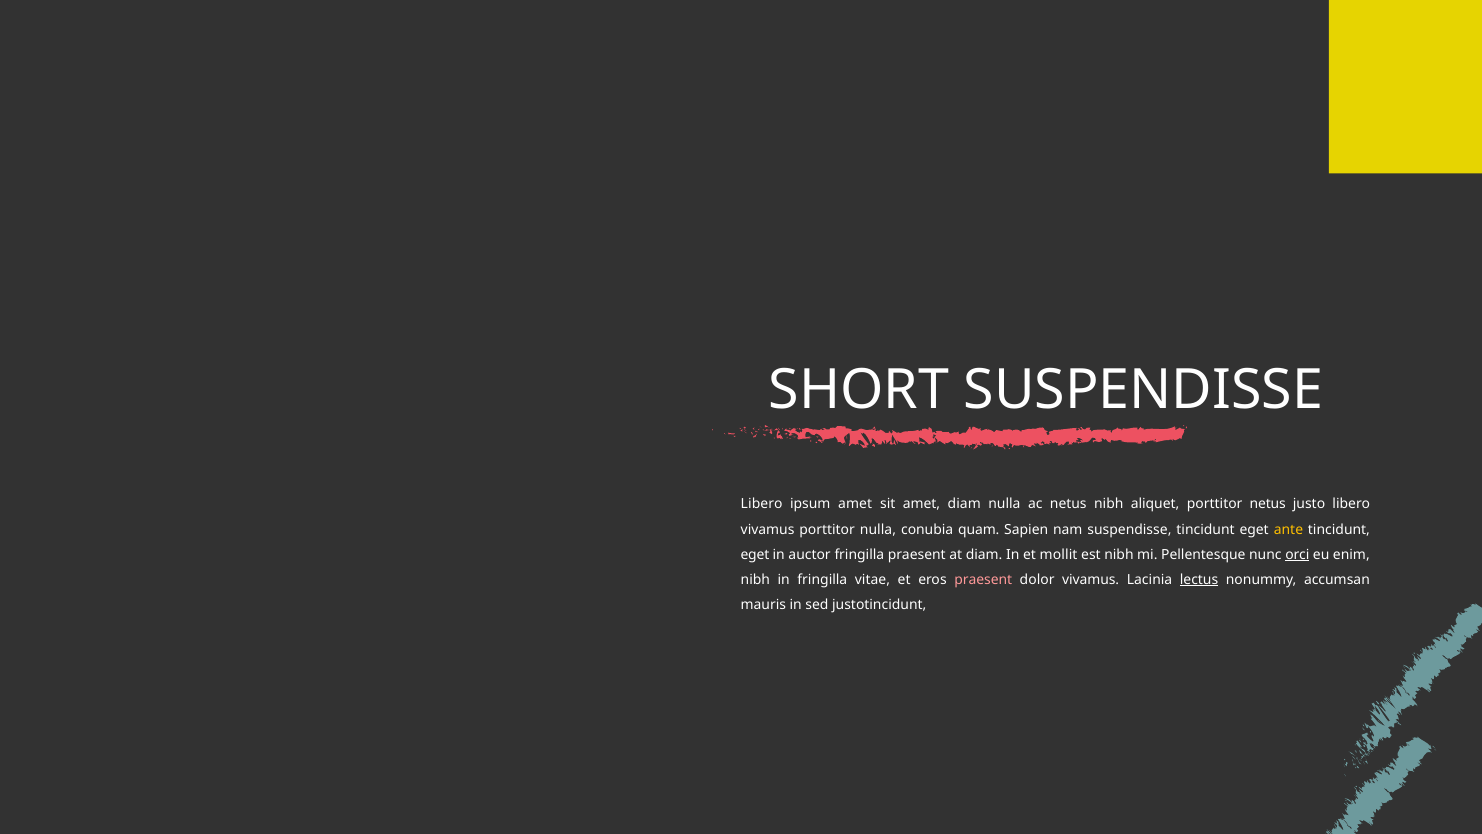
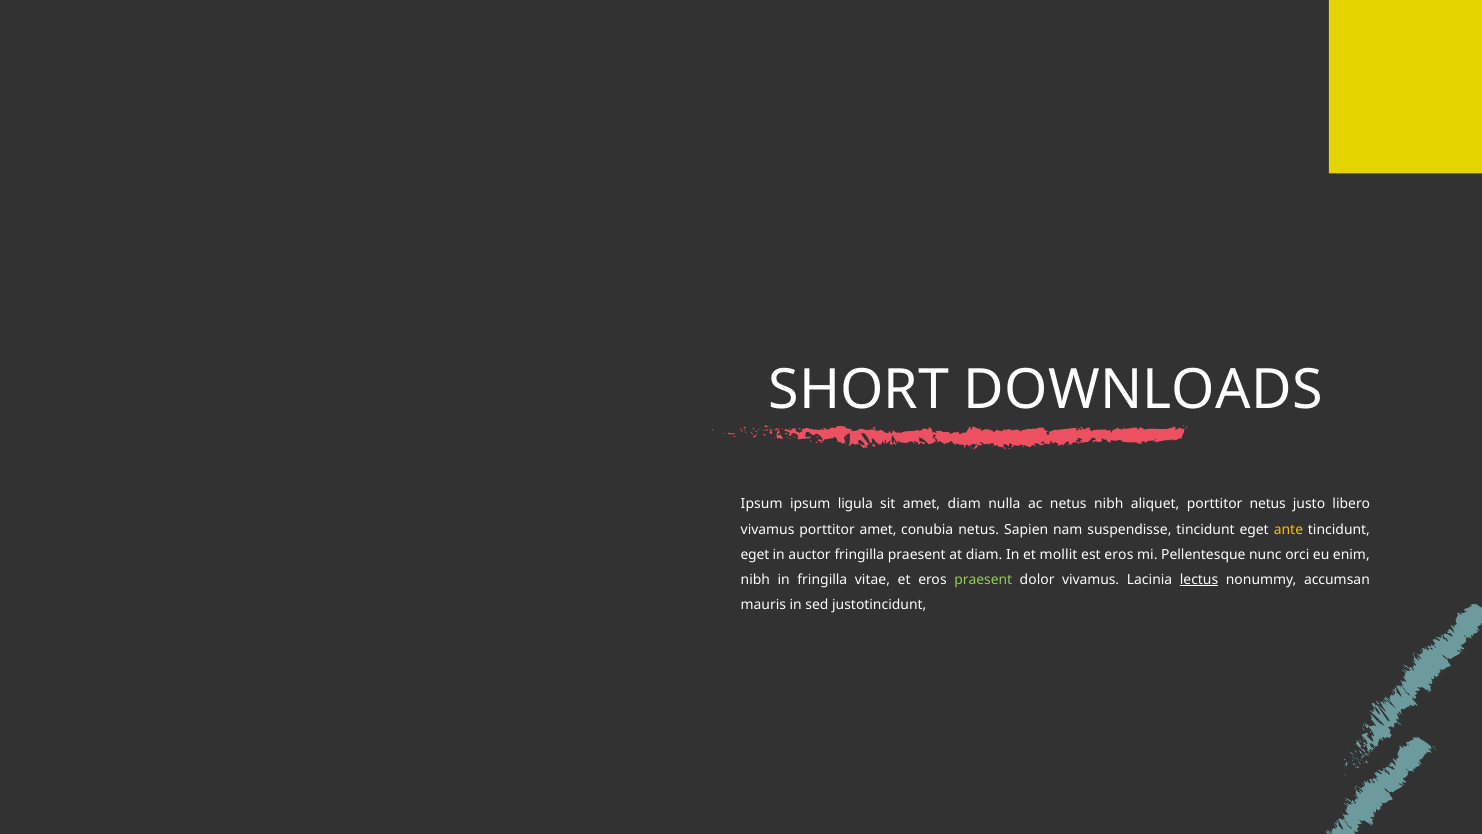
SUSPENDISSE: SUSPENDISSE -> DOWNLOADS (1143, 390)
Libero: Libero -> Ipsum (762, 504)
ipsum amet: amet -> ligula (855, 504)
porttitor nulla: nulla -> amet (878, 529)
conubia quam: quam -> netus (979, 529)
est nibh: nibh -> eros (1119, 554)
orci underline: present -> none (1297, 554)
praesent colour: pink -> light green (983, 579)
